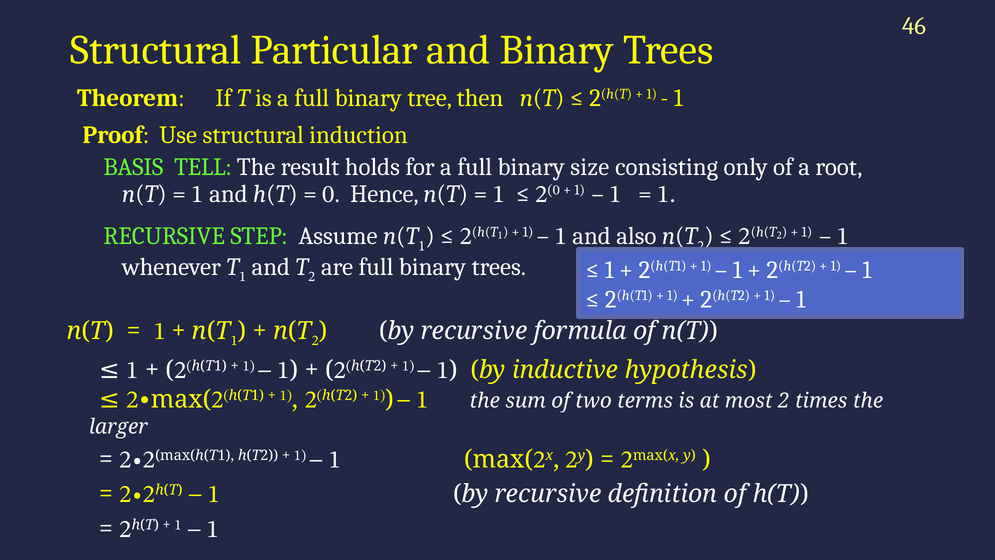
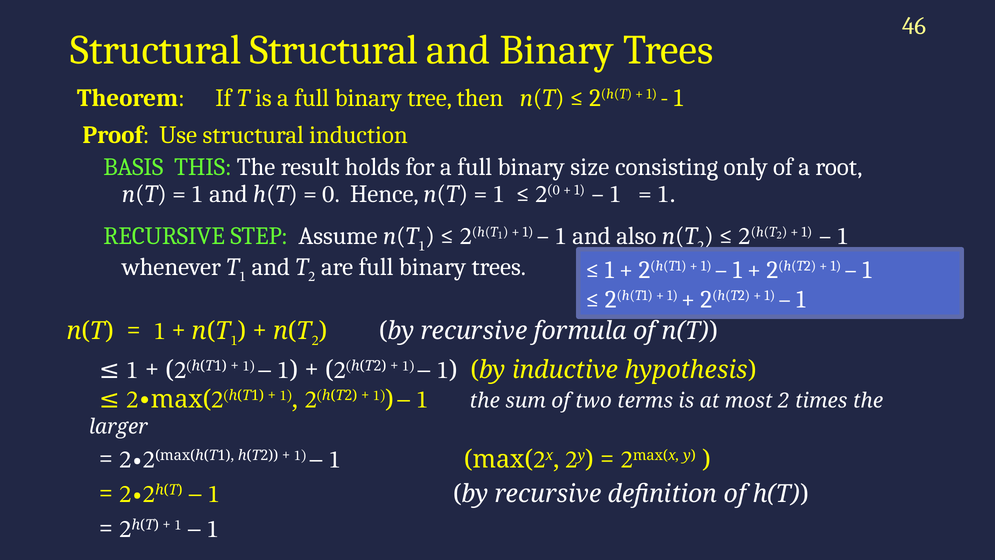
Structural Particular: Particular -> Structural (334, 50)
TELL: TELL -> THIS (203, 167)
